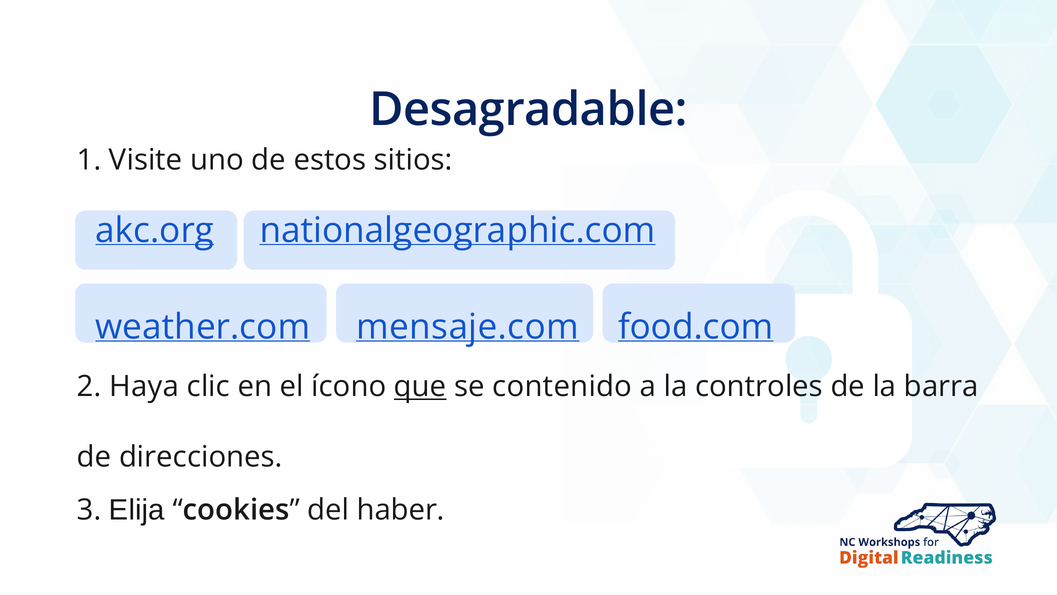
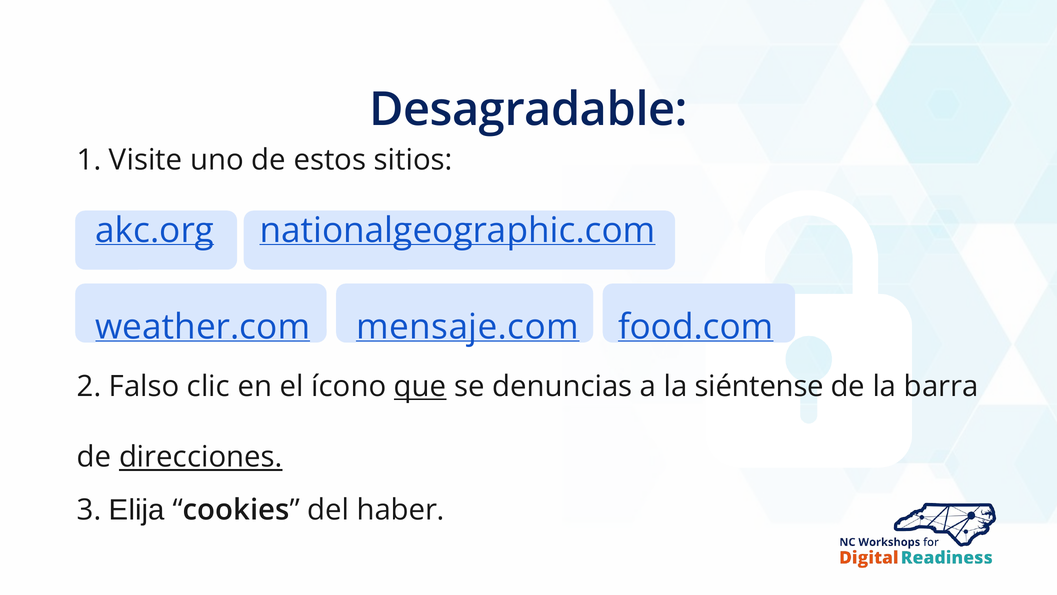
Haya: Haya -> Falso (144, 386)
contenido: contenido -> denuncias (562, 386)
controles: controles -> siéntense (759, 386)
direcciones underline: none -> present (201, 457)
